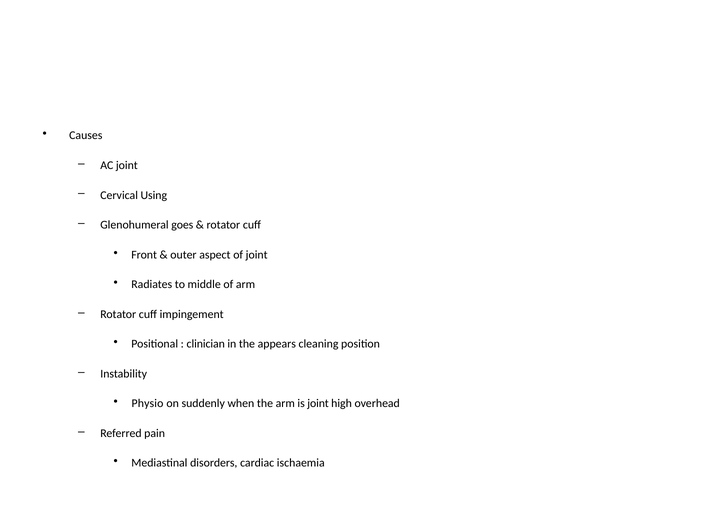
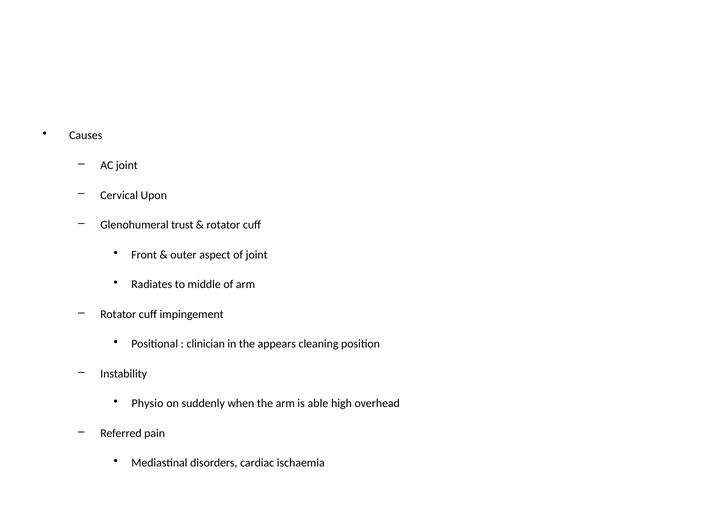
Using: Using -> Upon (154, 195)
goes: goes -> trust (182, 225)
is joint: joint -> able (318, 404)
